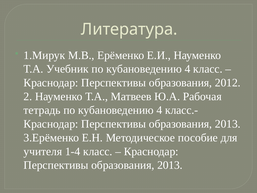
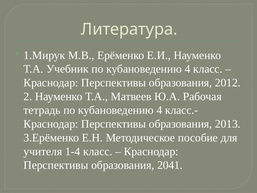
2013: 2013 -> 2041 (170, 165)
